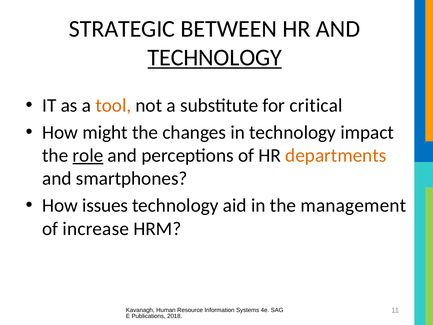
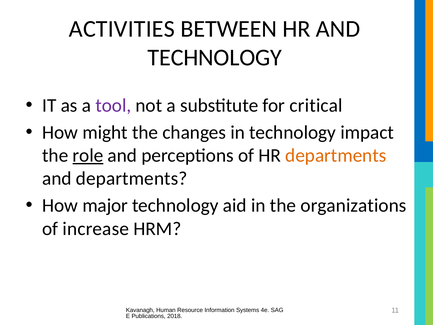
STRATEGIC: STRATEGIC -> ACTIVITIES (122, 29)
TECHNOLOGY underline: present -> none (215, 58)
tool colour: orange -> purple (113, 105)
and smartphones: smartphones -> departments (132, 178)
issues: issues -> major (105, 205)
management: management -> organizations (353, 205)
